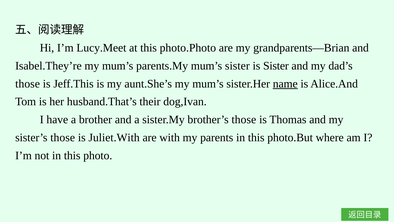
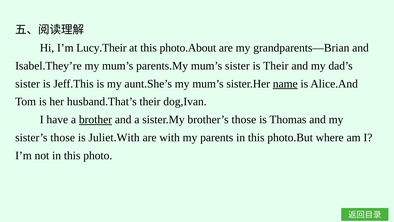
Lucy.Meet: Lucy.Meet -> Lucy.Their (101, 48)
photo.Photo: photo.Photo -> photo.About (188, 48)
is Sister: Sister -> Their (276, 66)
those: those -> sister (28, 84)
brother underline: none -> present (95, 119)
